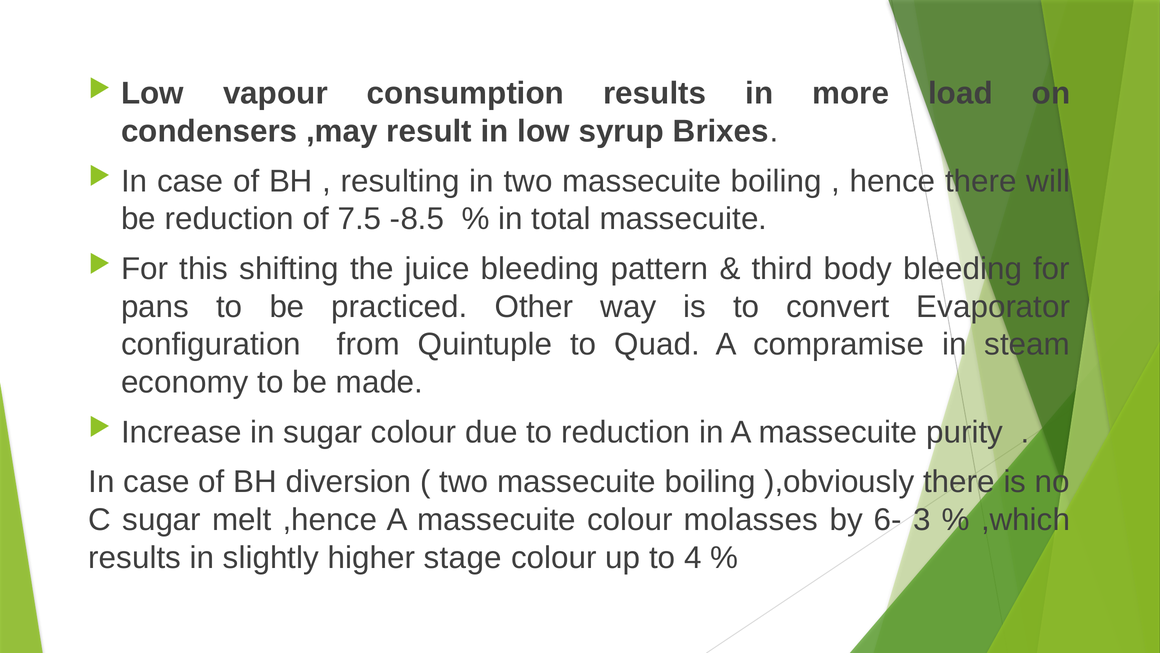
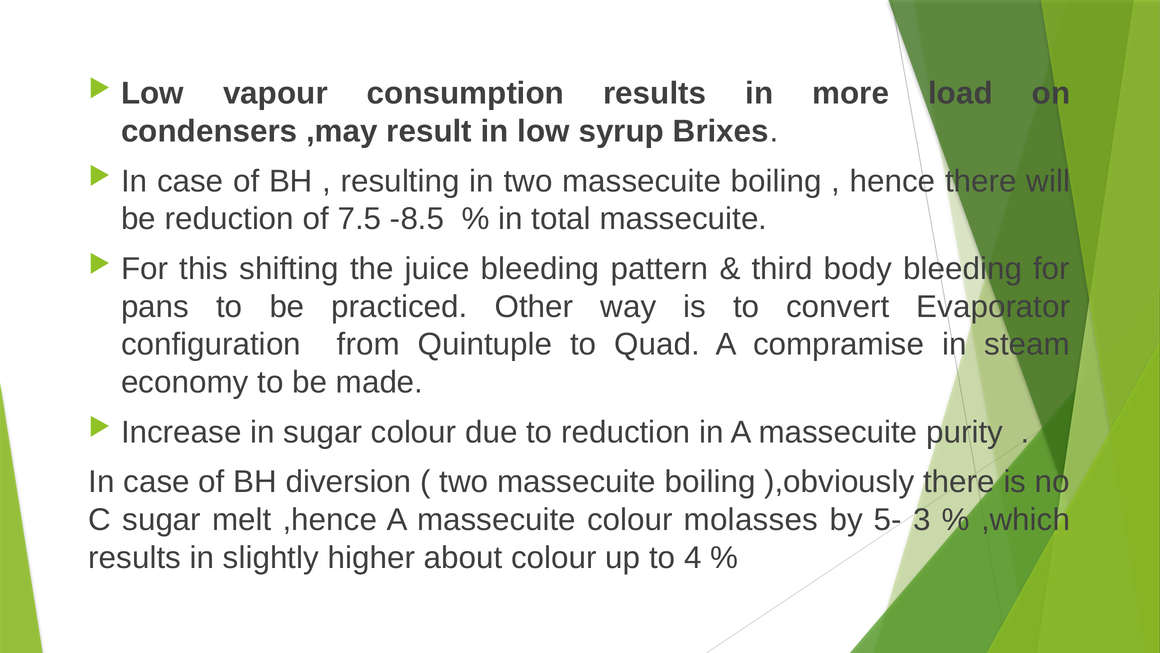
6-: 6- -> 5- (888, 520)
stage: stage -> about (463, 557)
